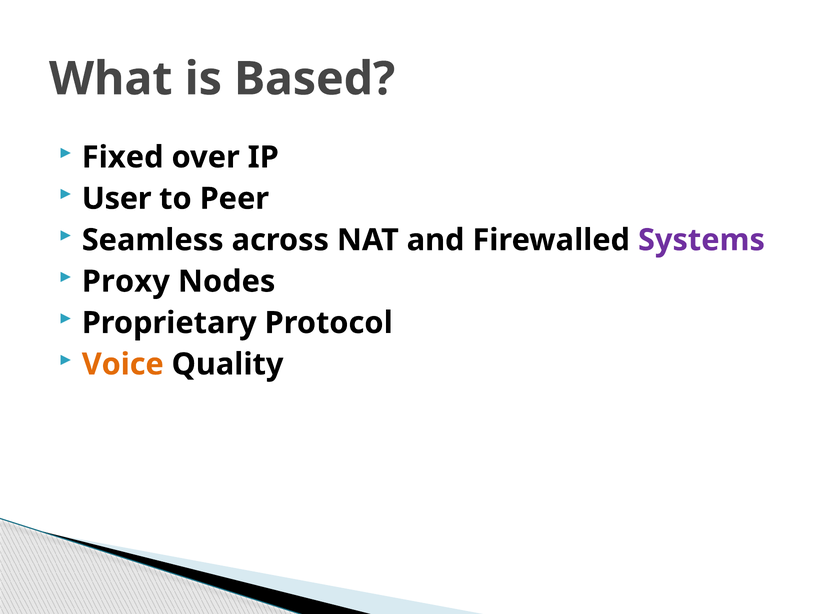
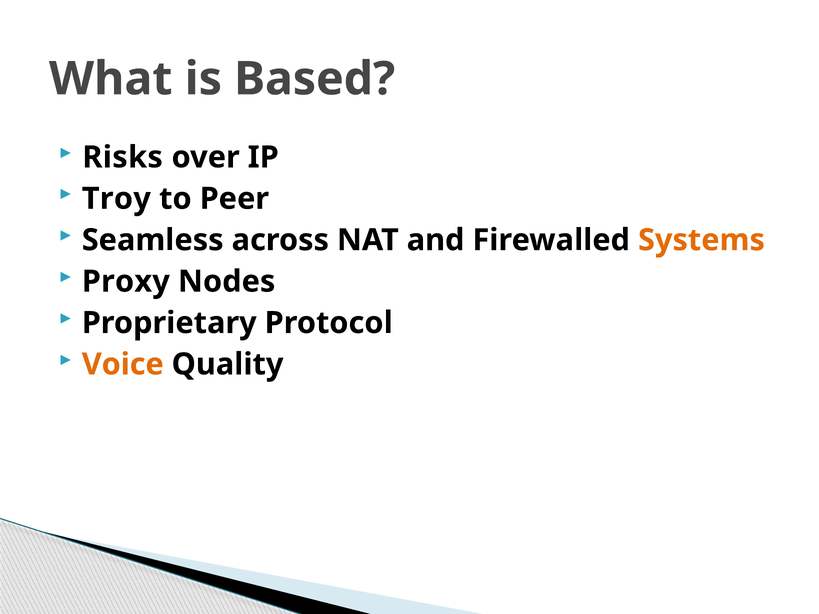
Fixed: Fixed -> Risks (123, 157)
User: User -> Troy (116, 199)
Systems colour: purple -> orange (701, 240)
